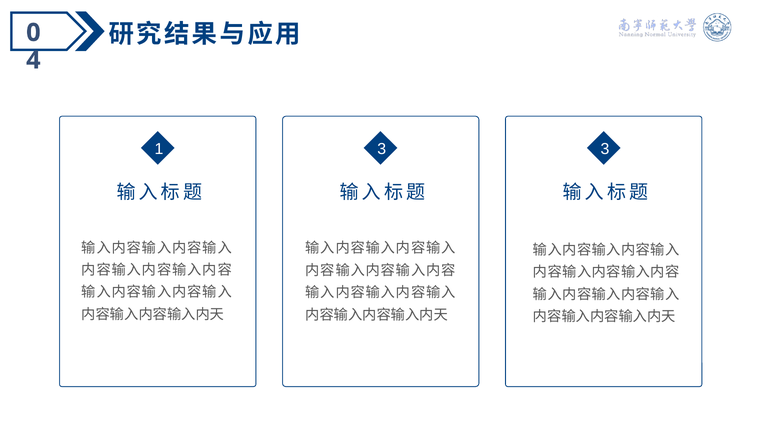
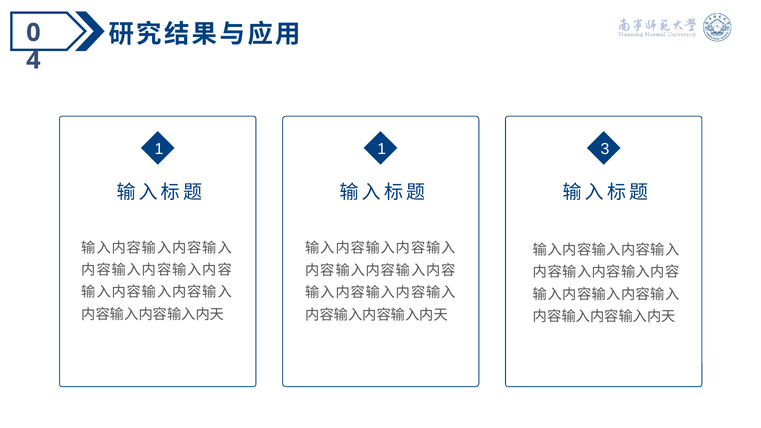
1 3: 3 -> 1 (382, 149)
